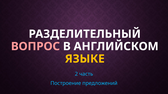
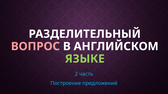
ЯЗЫКЕ colour: yellow -> light green (85, 59)
